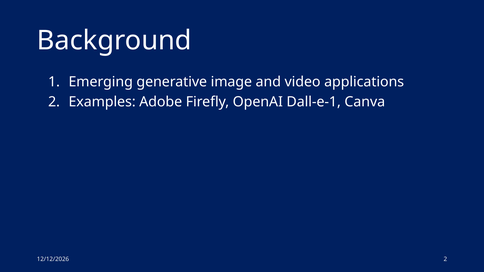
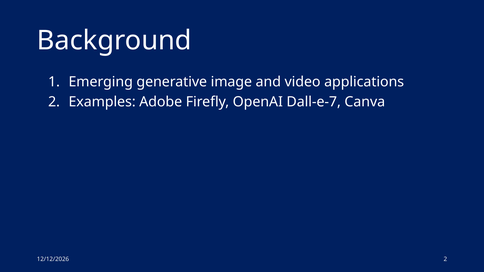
Dall-e-1: Dall-e-1 -> Dall-e-7 (314, 102)
